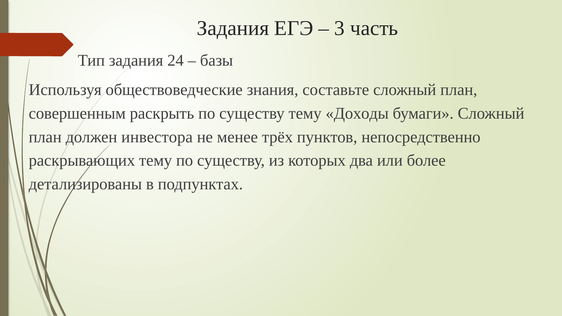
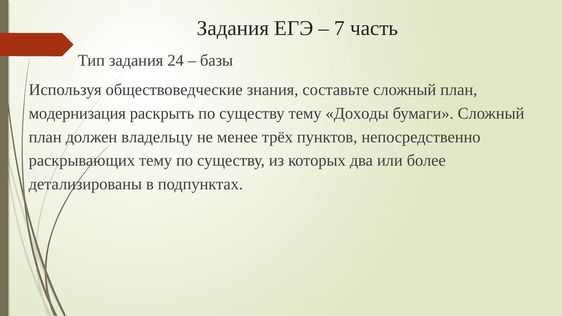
3: 3 -> 7 (340, 28)
совершенным: совершенным -> модернизация (77, 113)
инвестора: инвестора -> владельцу (157, 137)
